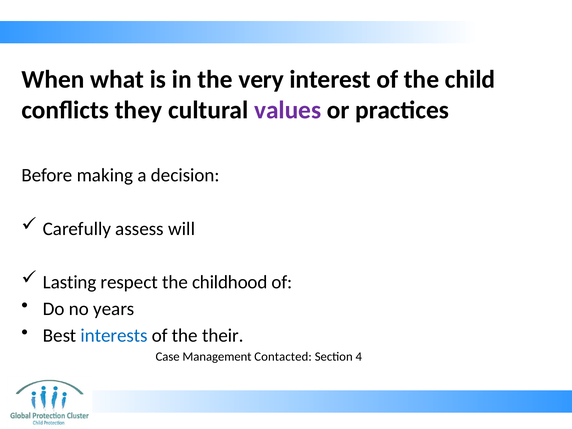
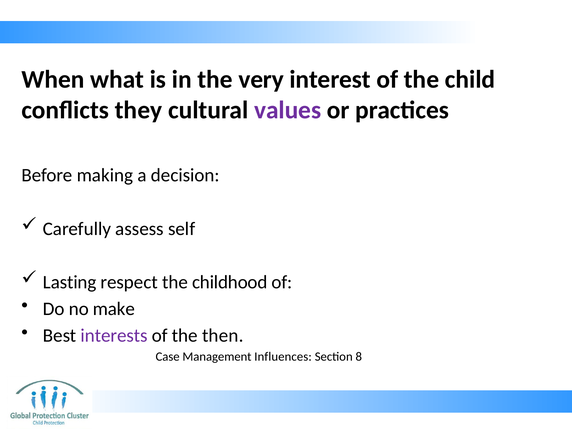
will: will -> self (182, 229)
years: years -> make (114, 309)
interests colour: blue -> purple (114, 335)
their: their -> then (223, 335)
Contacted: Contacted -> Influences (283, 357)
4: 4 -> 8 (359, 357)
